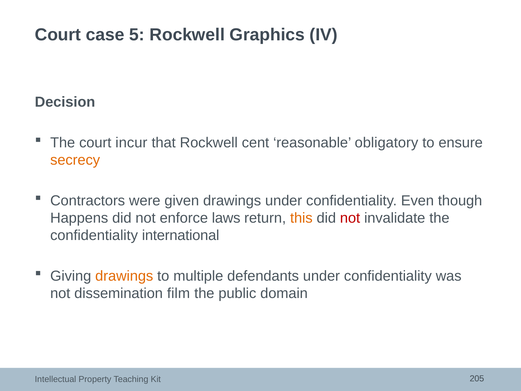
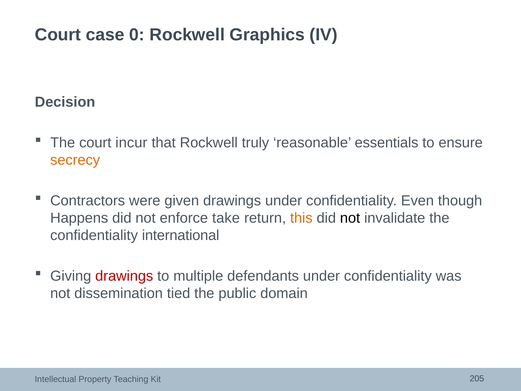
5: 5 -> 0 (137, 35)
cent: cent -> truly (255, 143)
obligatory: obligatory -> essentials (387, 143)
laws: laws -> take (226, 218)
not colour: red -> black (350, 218)
drawings colour: orange -> red (124, 276)
film: film -> tied (179, 293)
